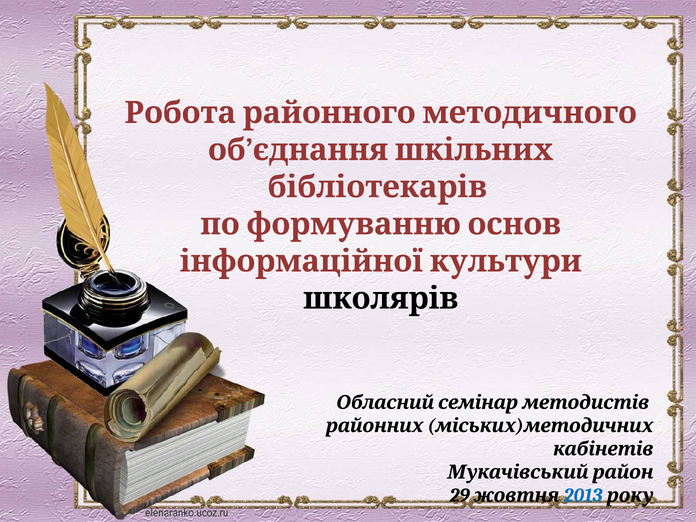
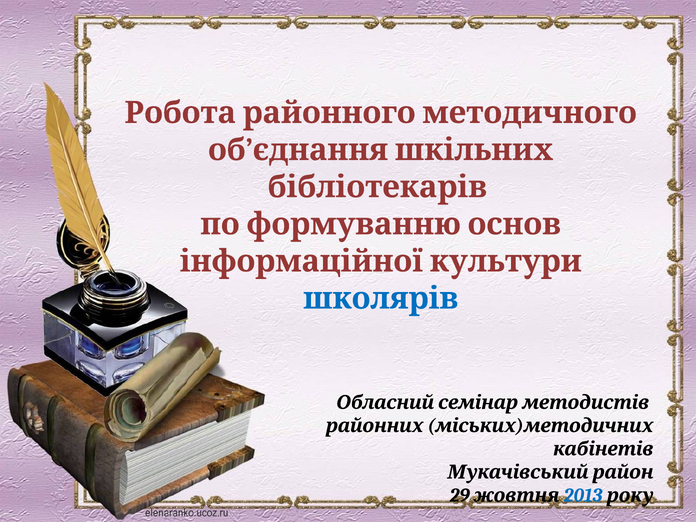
школярів colour: black -> blue (381, 298)
